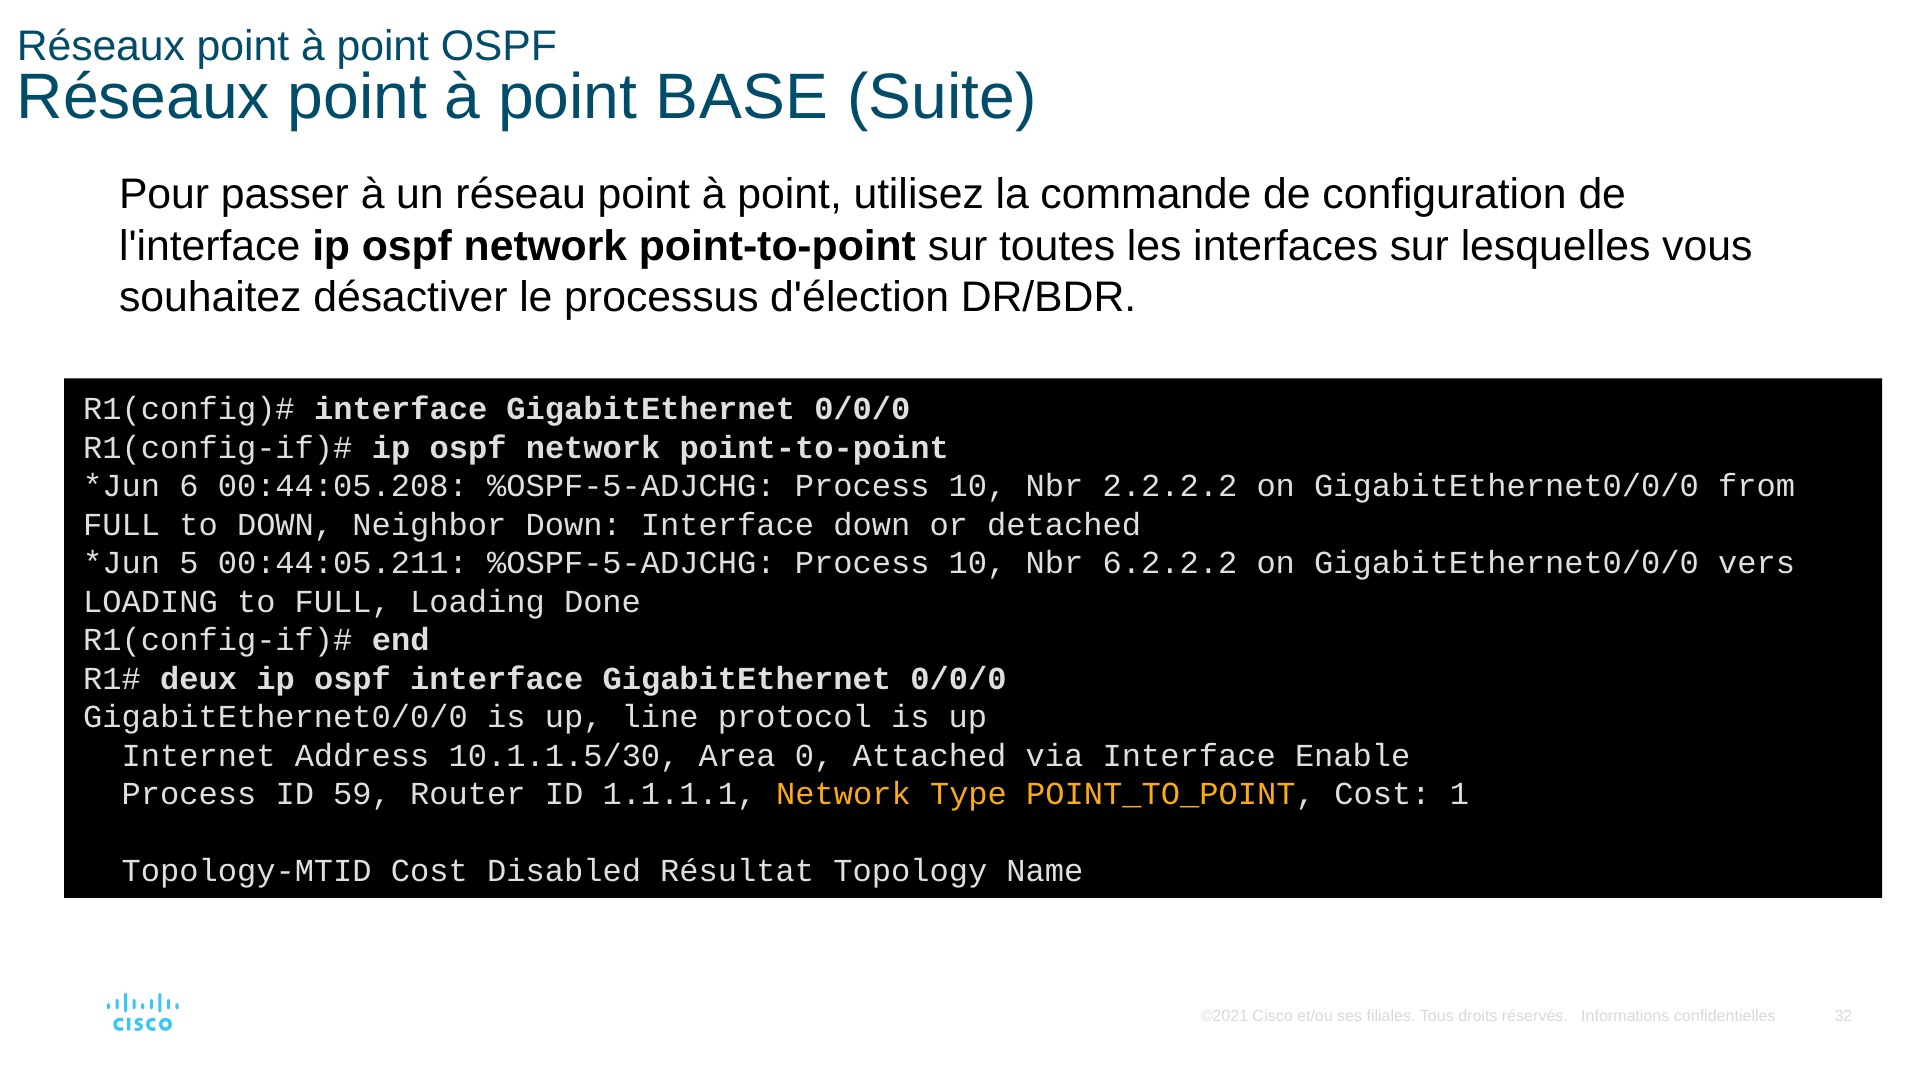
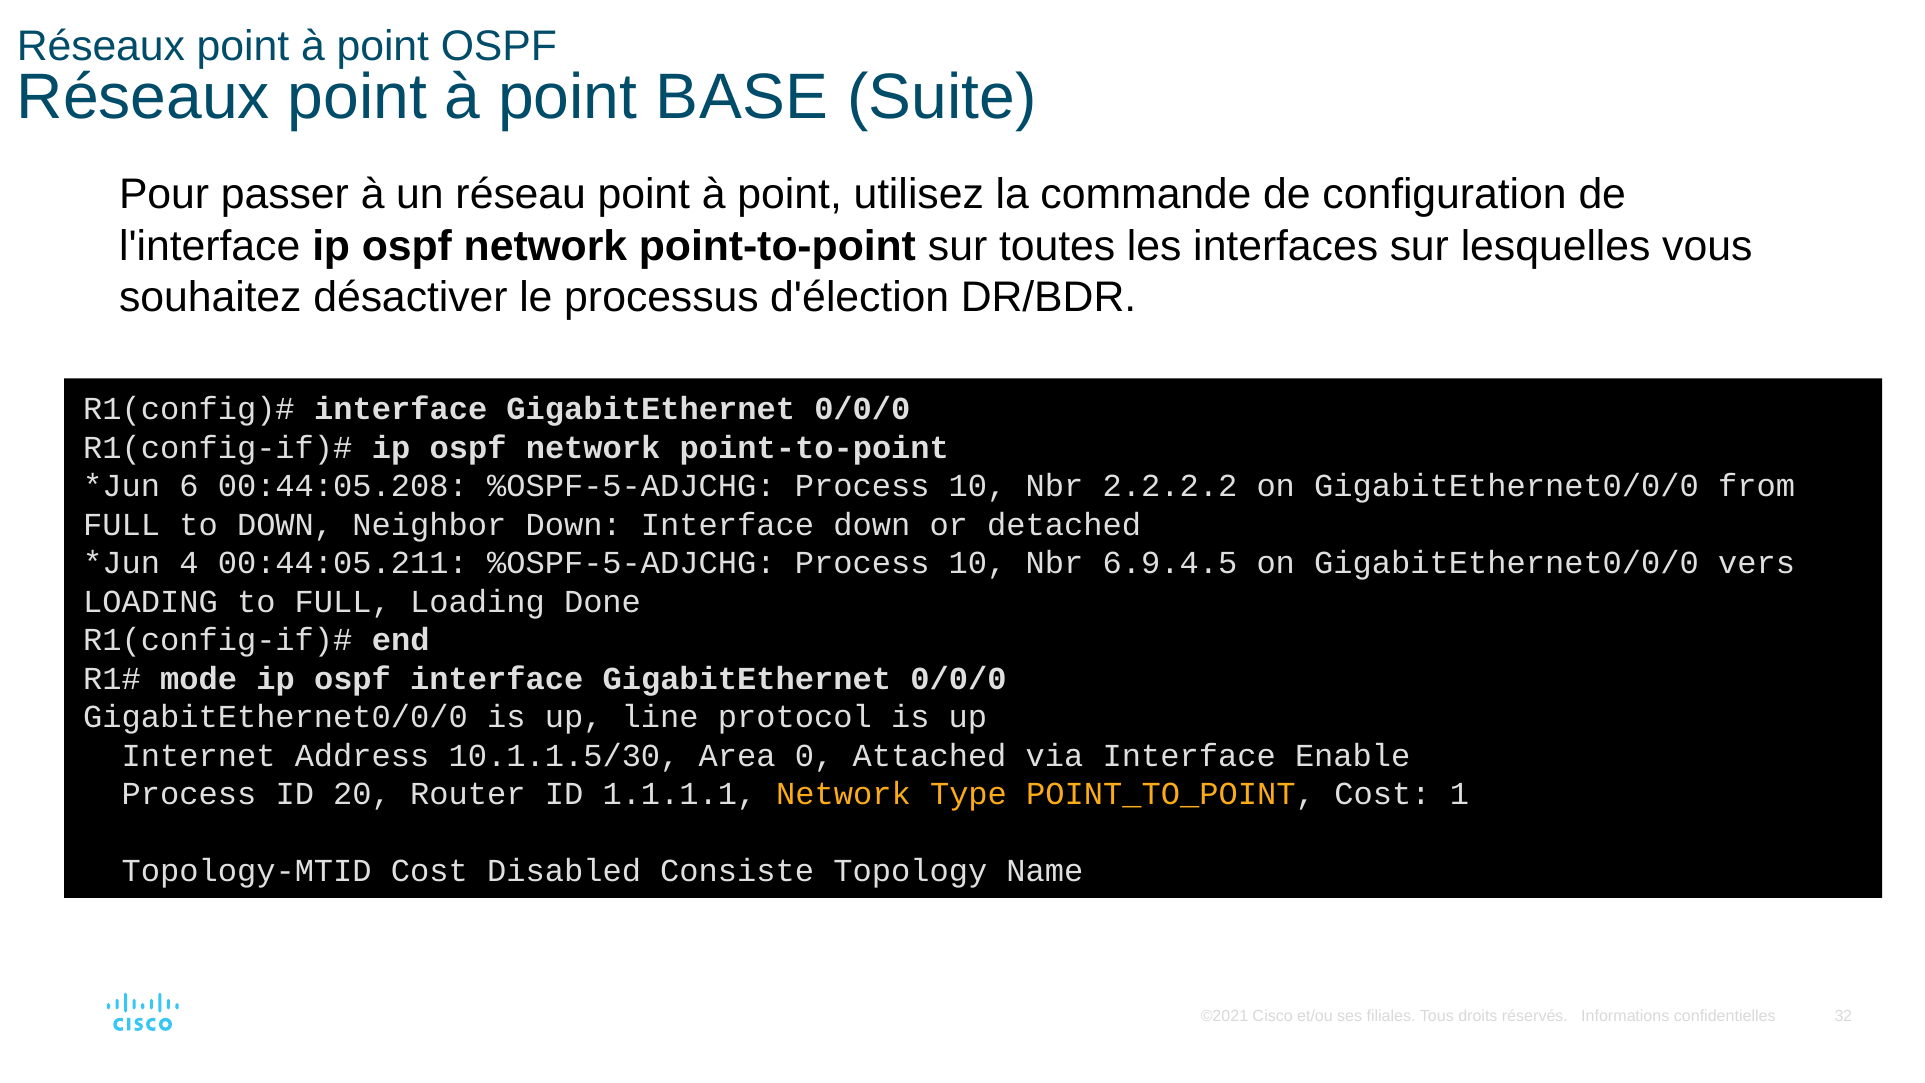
5: 5 -> 4 (189, 563)
6.2.2.2: 6.2.2.2 -> 6.9.4.5 (1170, 563)
deux: deux -> mode (199, 679)
59: 59 -> 20 (362, 794)
Résultat: Résultat -> Consiste (737, 871)
